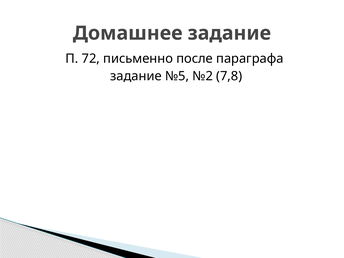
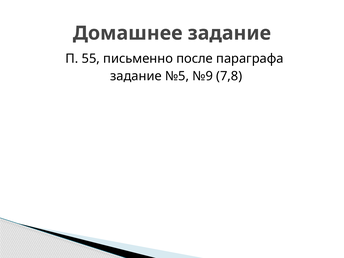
72: 72 -> 55 (91, 59)
№2: №2 -> №9 (203, 76)
